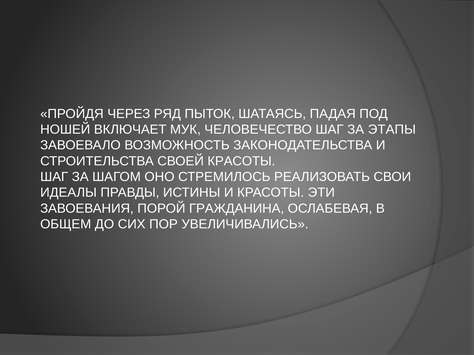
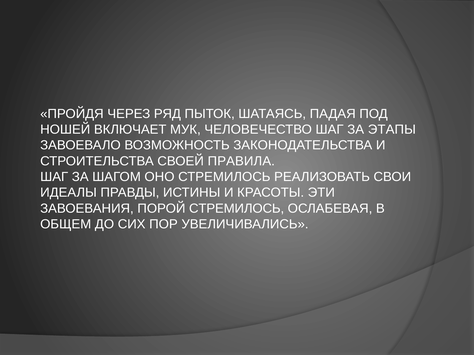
СВОЕЙ КРАСОТЫ: КРАСОТЫ -> ПРАВИЛА (241, 161)
ПОРОЙ ГРАЖДАНИНА: ГРАЖДАНИНА -> СТРЕМИЛОСЬ (237, 209)
